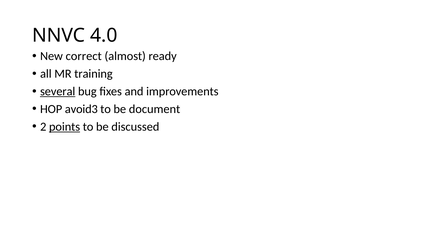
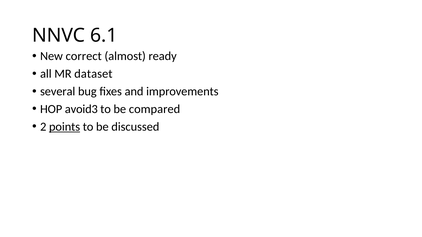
4.0: 4.0 -> 6.1 (104, 35)
training: training -> dataset (93, 74)
several underline: present -> none (58, 92)
document: document -> compared (155, 109)
